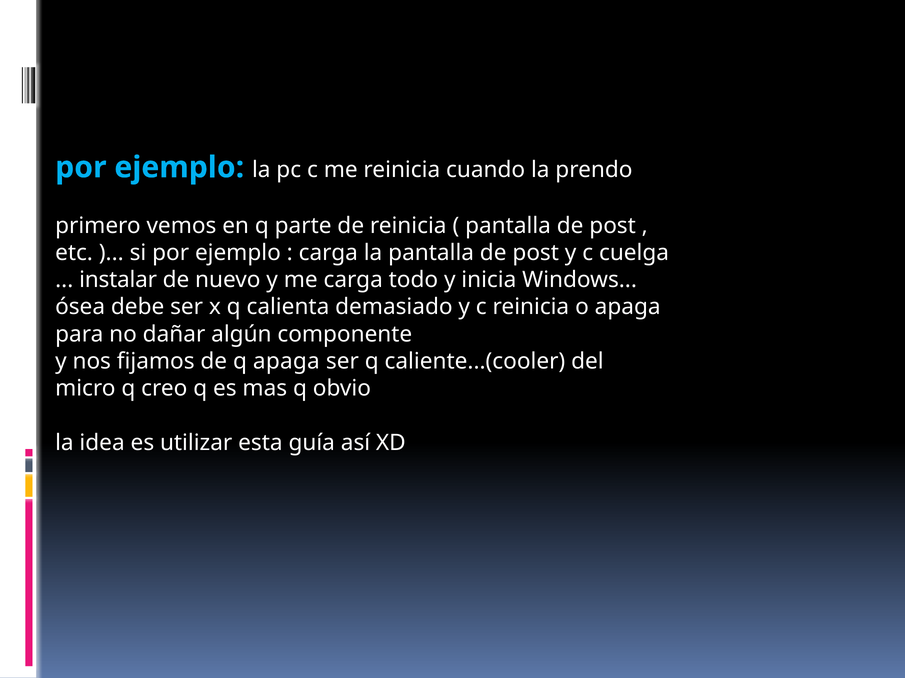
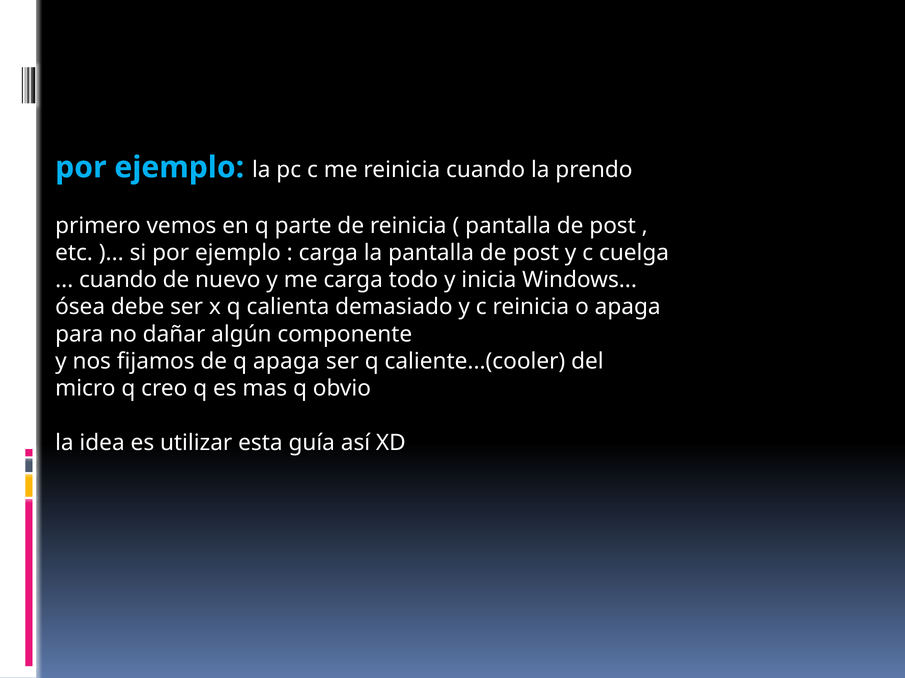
instalar: instalar -> cuando (118, 280)
